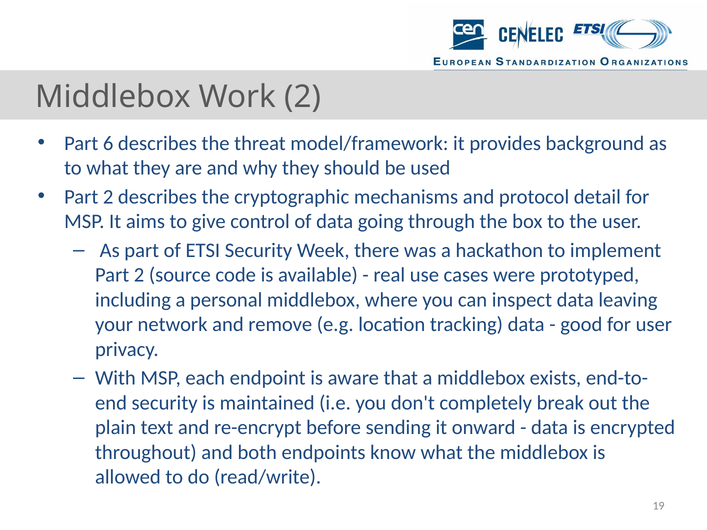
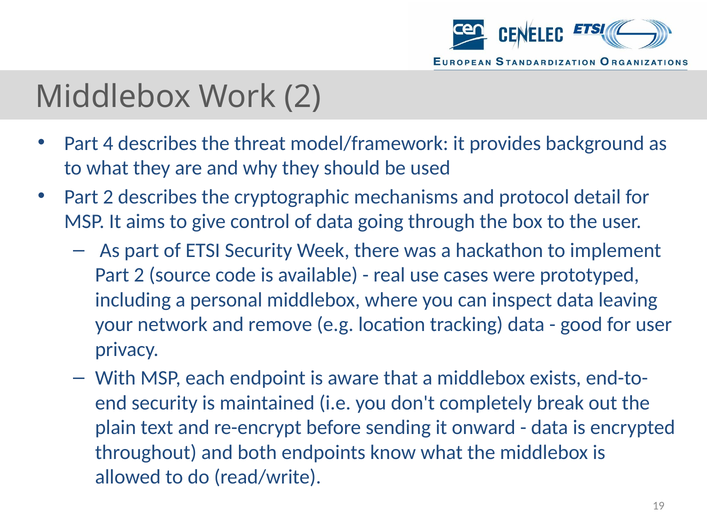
6: 6 -> 4 (108, 143)
